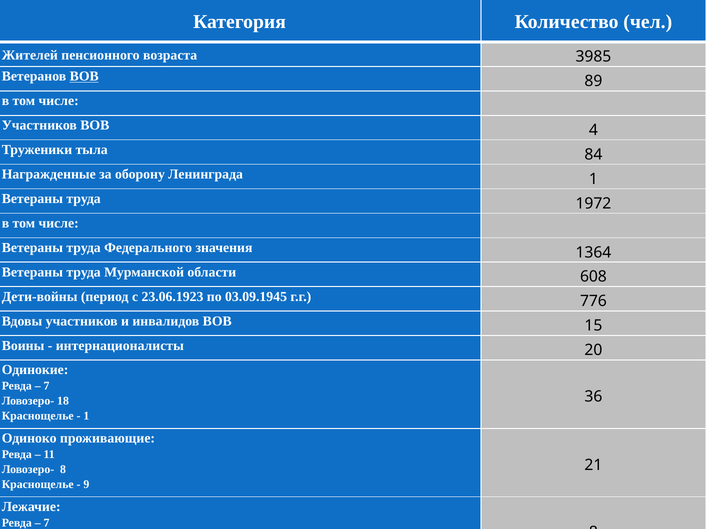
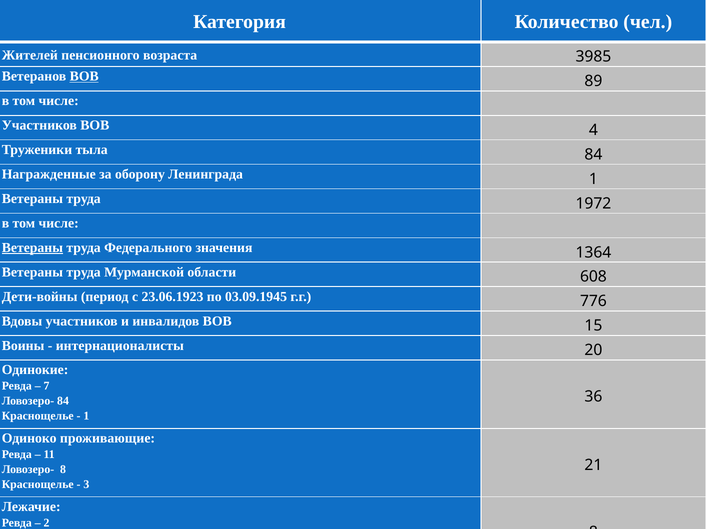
Ветераны underline: none -> present (32, 248)
Ловозеро- 18: 18 -> 84 (63, 401)
9: 9 -> 3 (86, 485)
7: 7 -> 2 (47, 523)
